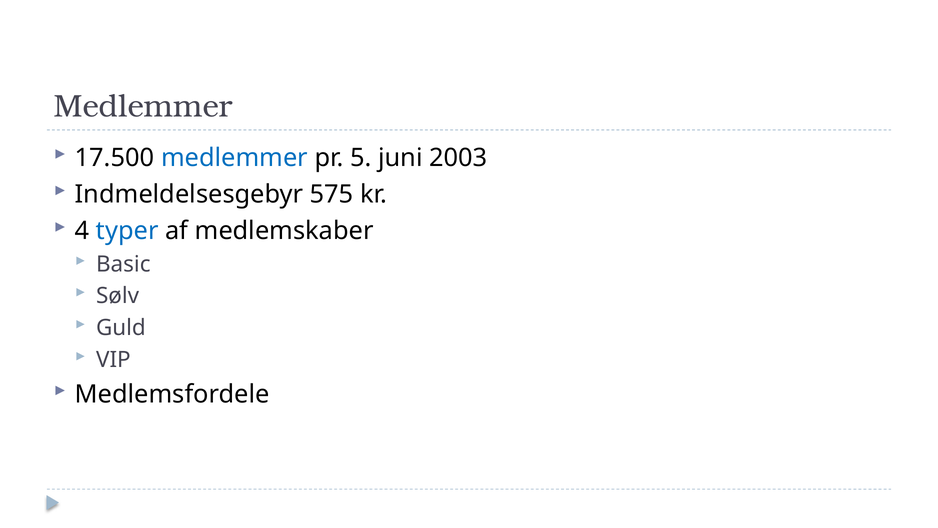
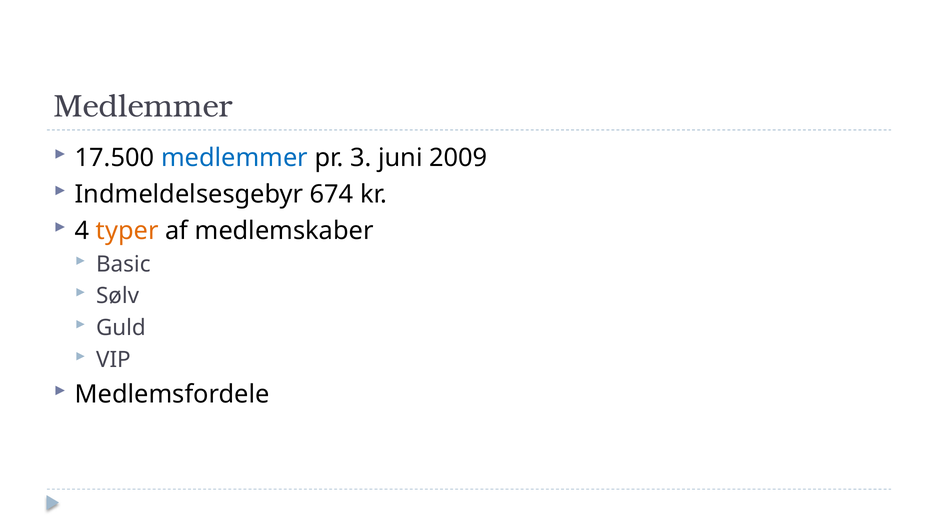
5: 5 -> 3 (361, 158)
2003: 2003 -> 2009 (458, 158)
575: 575 -> 674 (332, 194)
typer colour: blue -> orange (127, 231)
